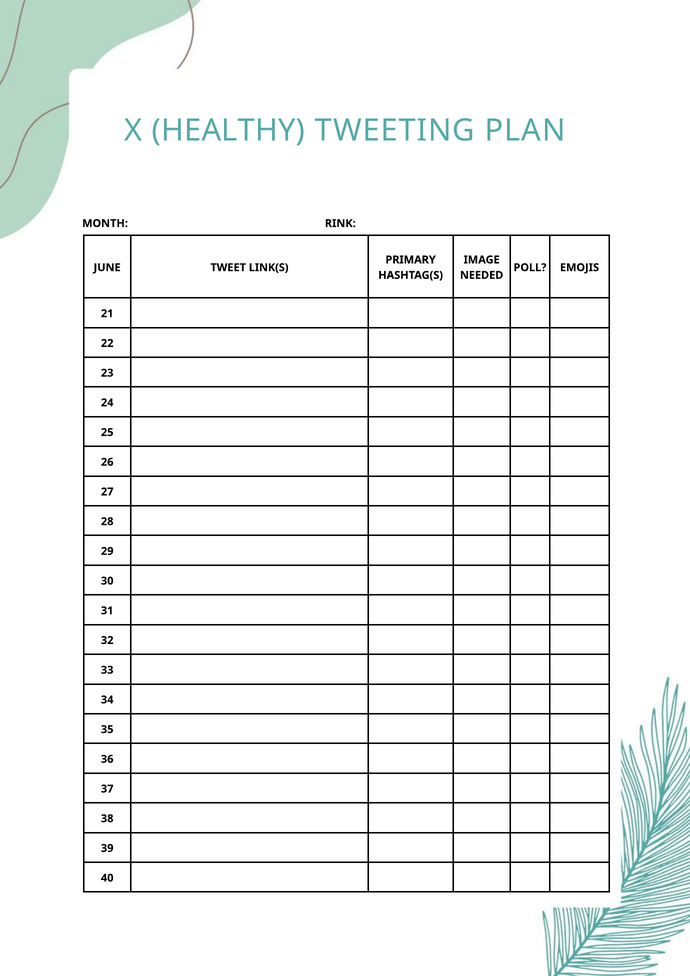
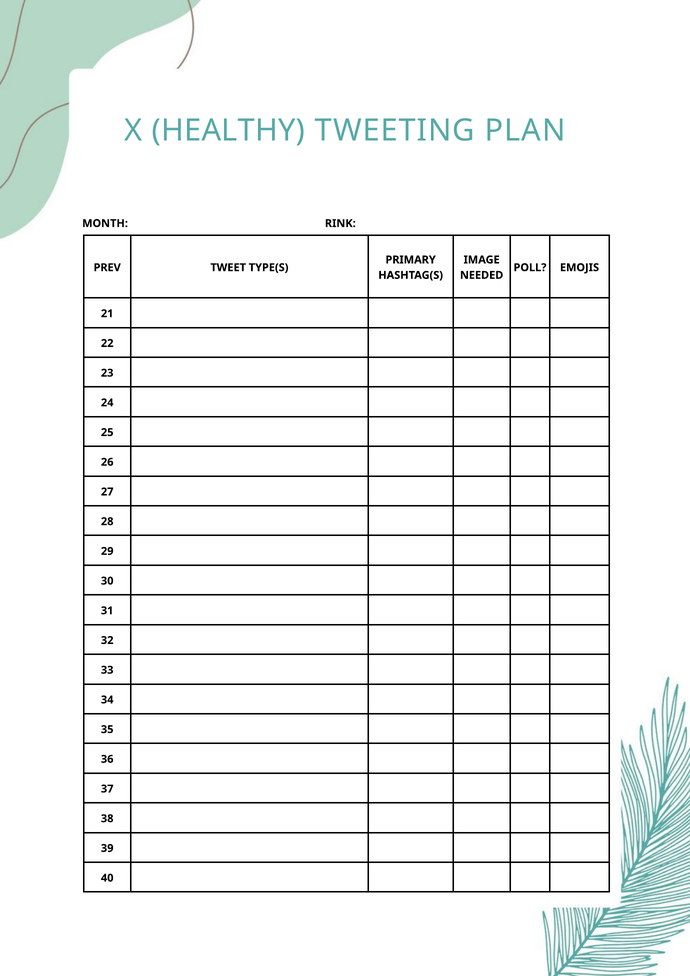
JUNE: JUNE -> PREV (107, 267)
LINK(S: LINK(S -> TYPE(S (269, 267)
